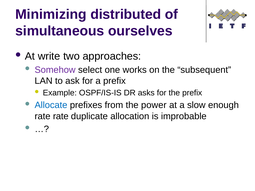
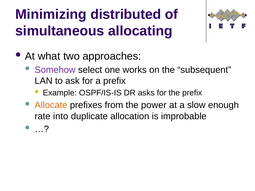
ourselves: ourselves -> allocating (140, 31)
write: write -> what (49, 56)
Allocate colour: blue -> orange (51, 105)
rate rate: rate -> into (61, 116)
